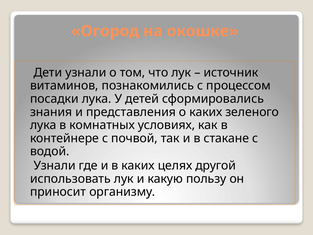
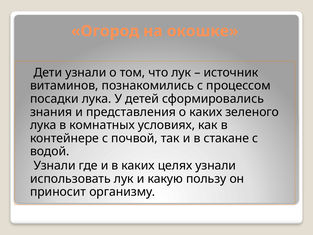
целях другой: другой -> узнали (216, 165)
